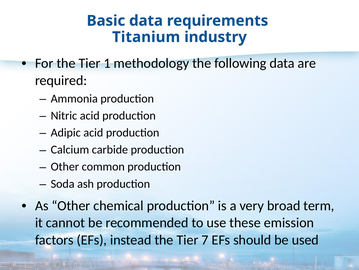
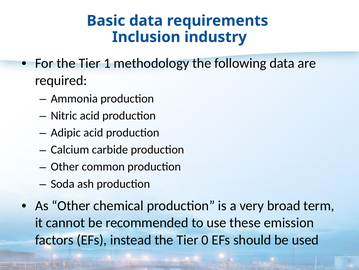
Titanium: Titanium -> Inclusion (146, 37)
7: 7 -> 0 (205, 239)
